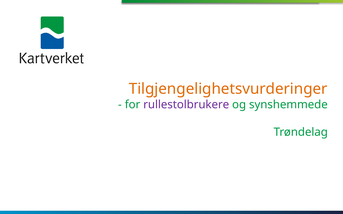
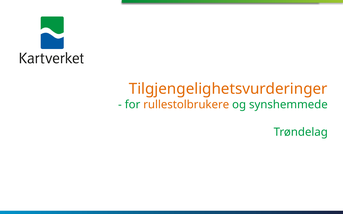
rullestolbrukere colour: purple -> orange (186, 105)
